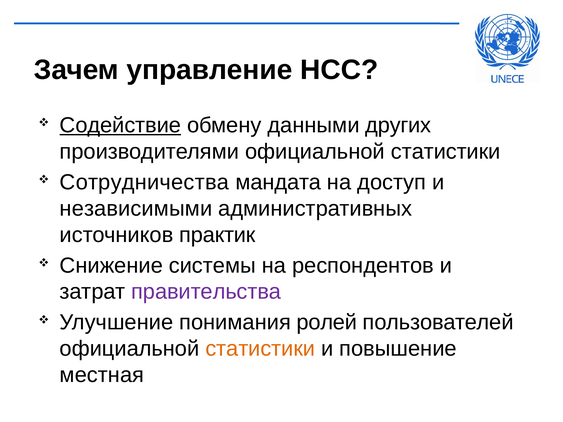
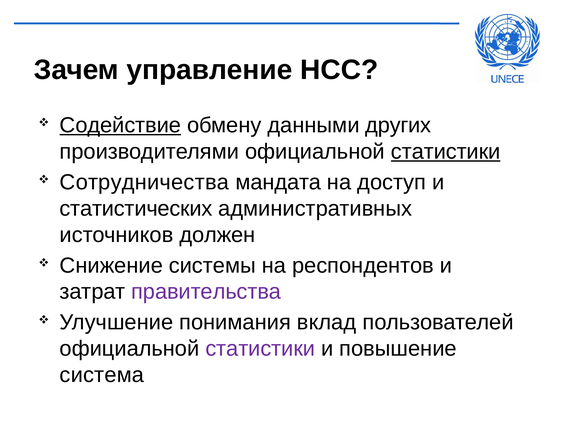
статистики underline: none -> present (446, 152)
независимыми: независимыми -> статистических (136, 209)
практик: практик -> должен (217, 235)
ролей: ролей -> вклад (327, 323)
статистики colour: orange -> purple (260, 349)
местная: местная -> система (102, 375)
